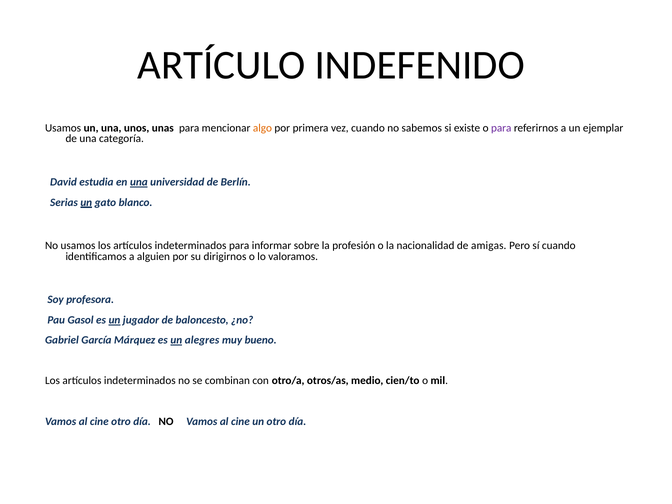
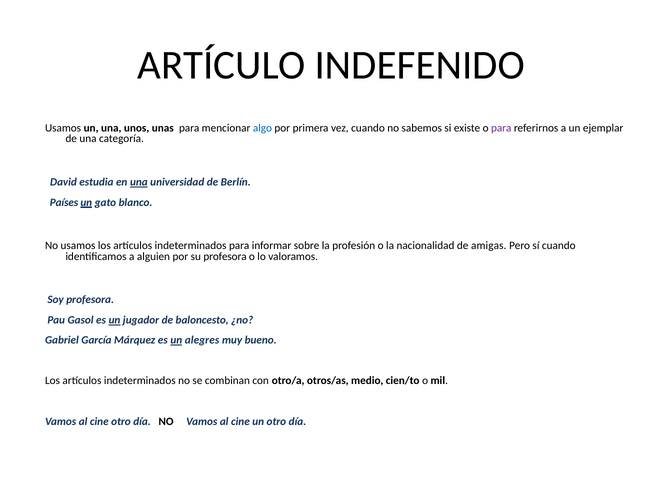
algo colour: orange -> blue (262, 128)
Serias: Serias -> Países (64, 202)
su dirigirnos: dirigirnos -> profesora (225, 256)
